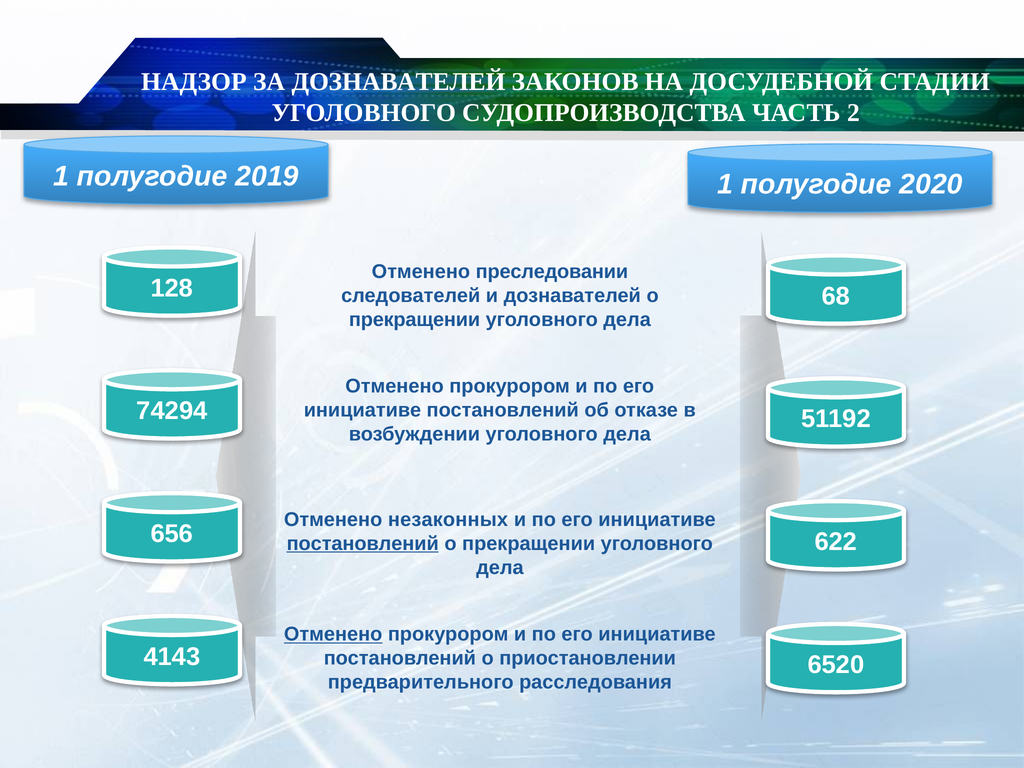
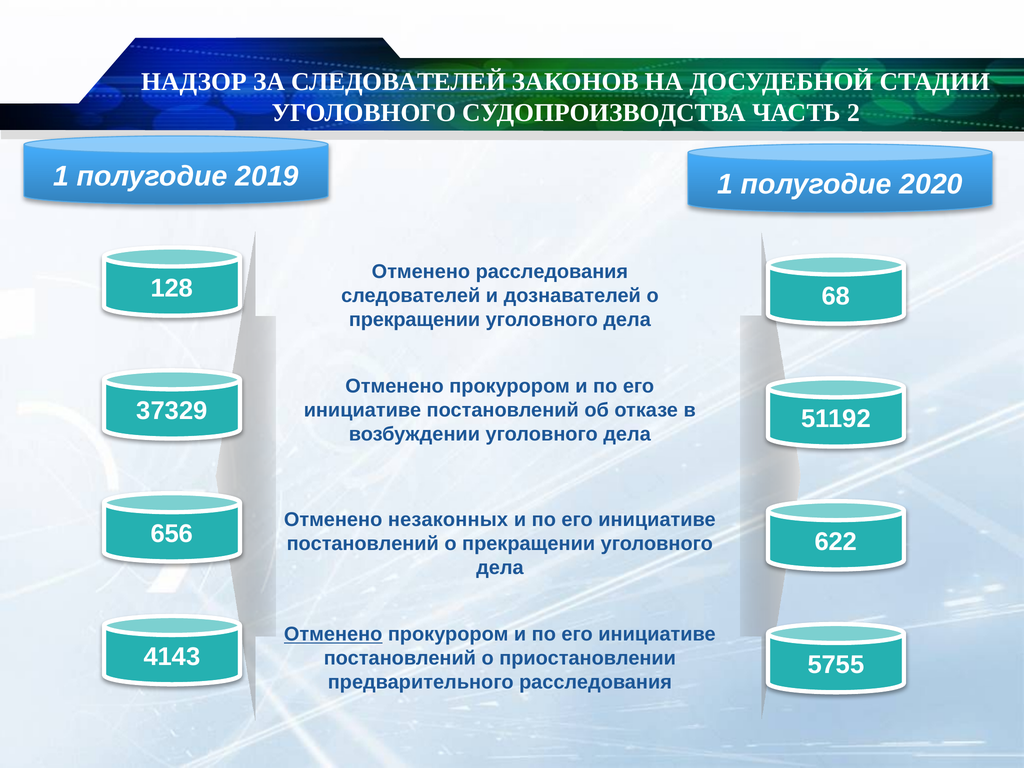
ЗА ДОЗНАВАТЕЛЕЙ: ДОЗНАВАТЕЛЕЙ -> СЛЕДОВАТЕЛЕЙ (399, 82)
Отменено преследовании: преследовании -> расследования (552, 272)
74294: 74294 -> 37329 (172, 411)
постановлений underline: present -> none (363, 544)
6520: 6520 -> 5755 (836, 665)
